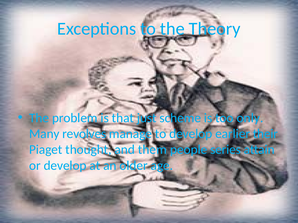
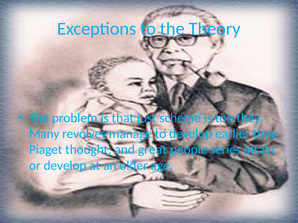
only: only -> they (250, 118)
their: their -> time (265, 134)
them: them -> great (152, 150)
